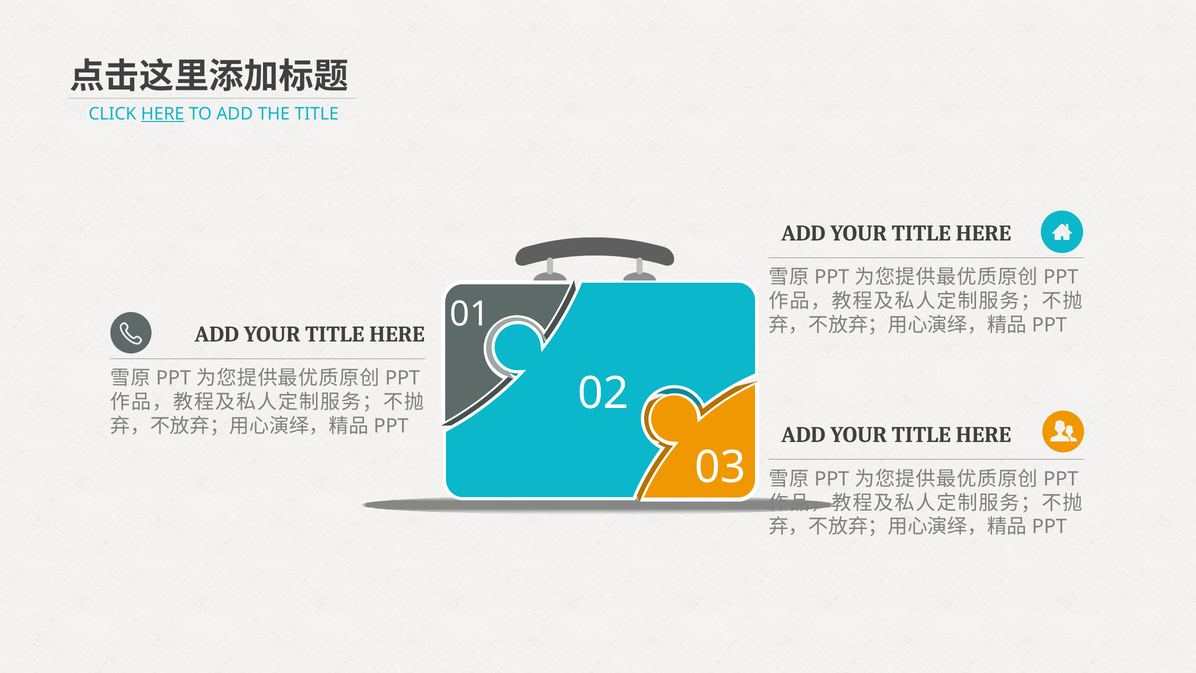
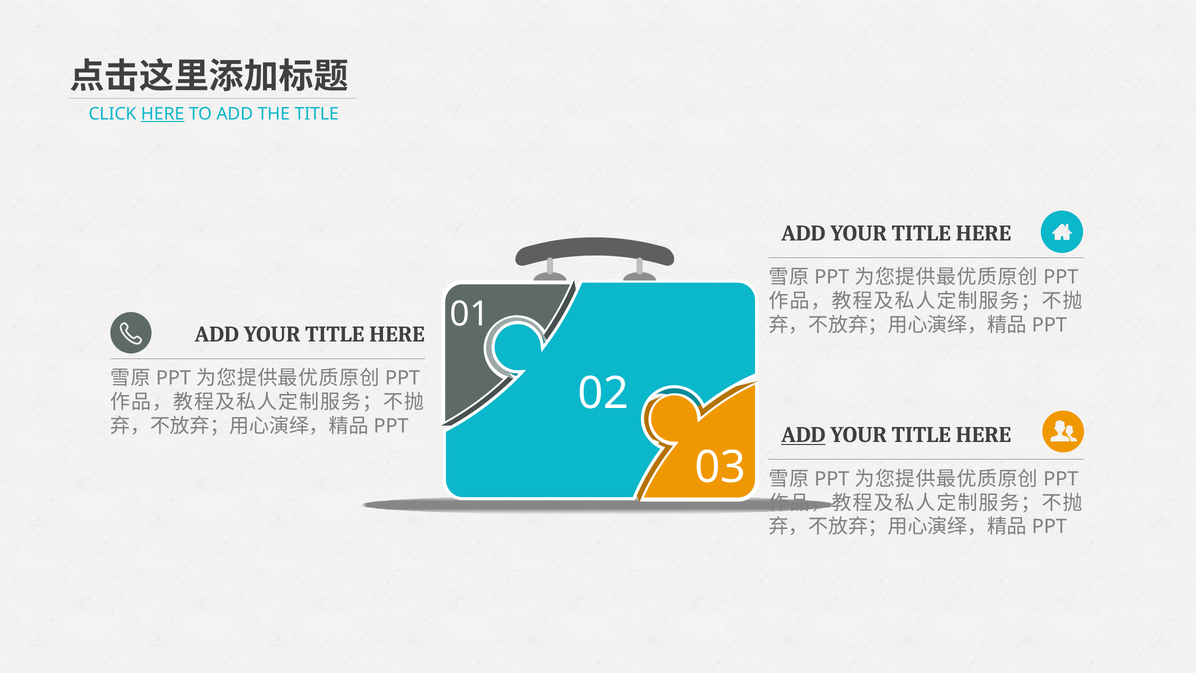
ADD underline: none -> present (803, 435)
